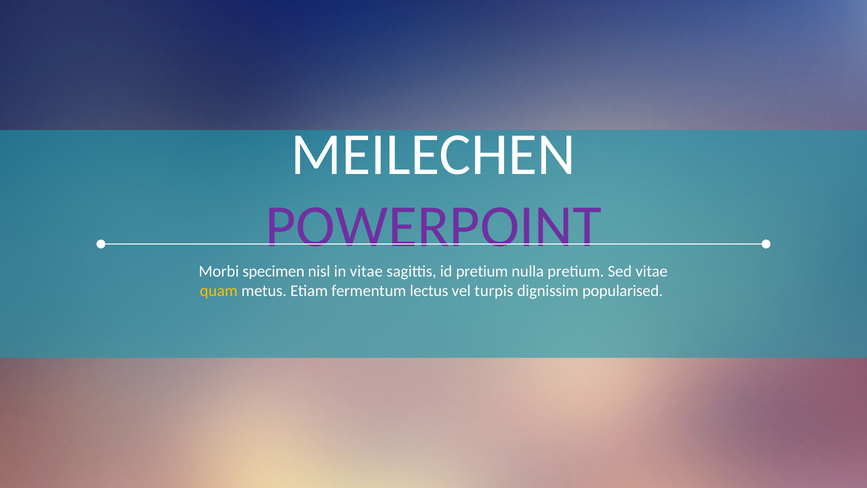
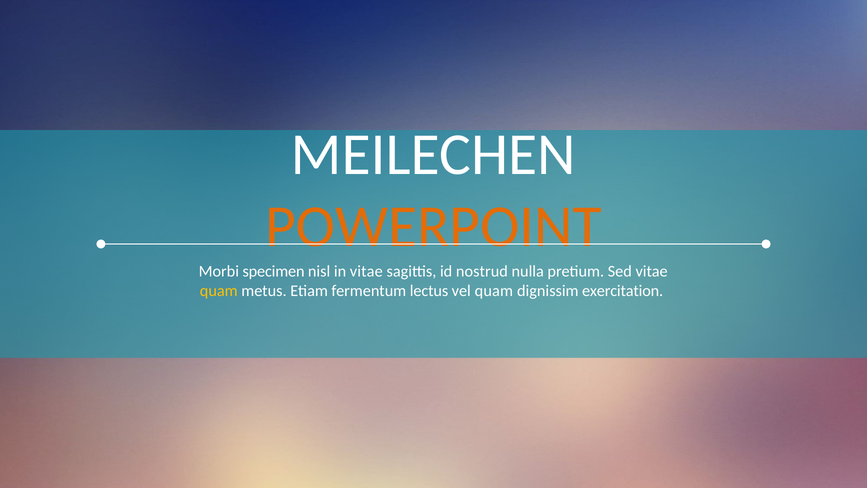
POWERPOINT colour: purple -> orange (433, 226)
id pretium: pretium -> nostrud (482, 271)
vel turpis: turpis -> quam (494, 290)
popularised: popularised -> exercitation (623, 290)
